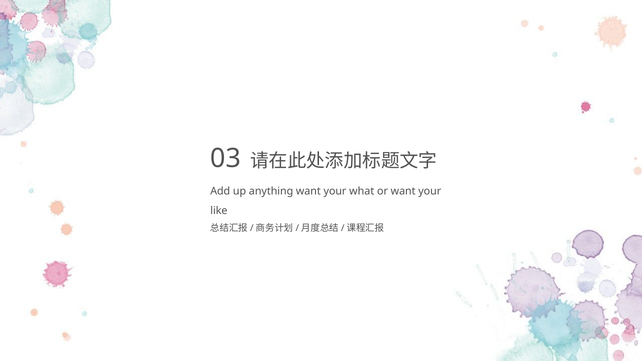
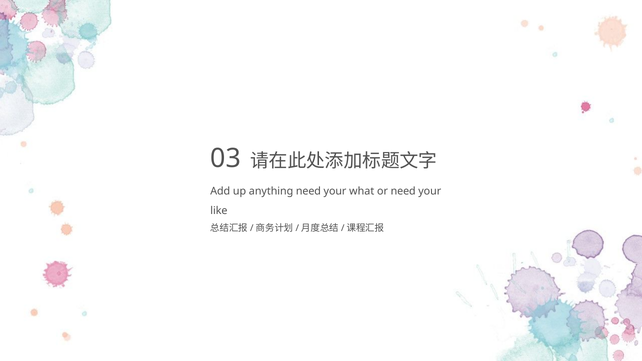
anything want: want -> need (308, 191)
or want: want -> need (403, 191)
